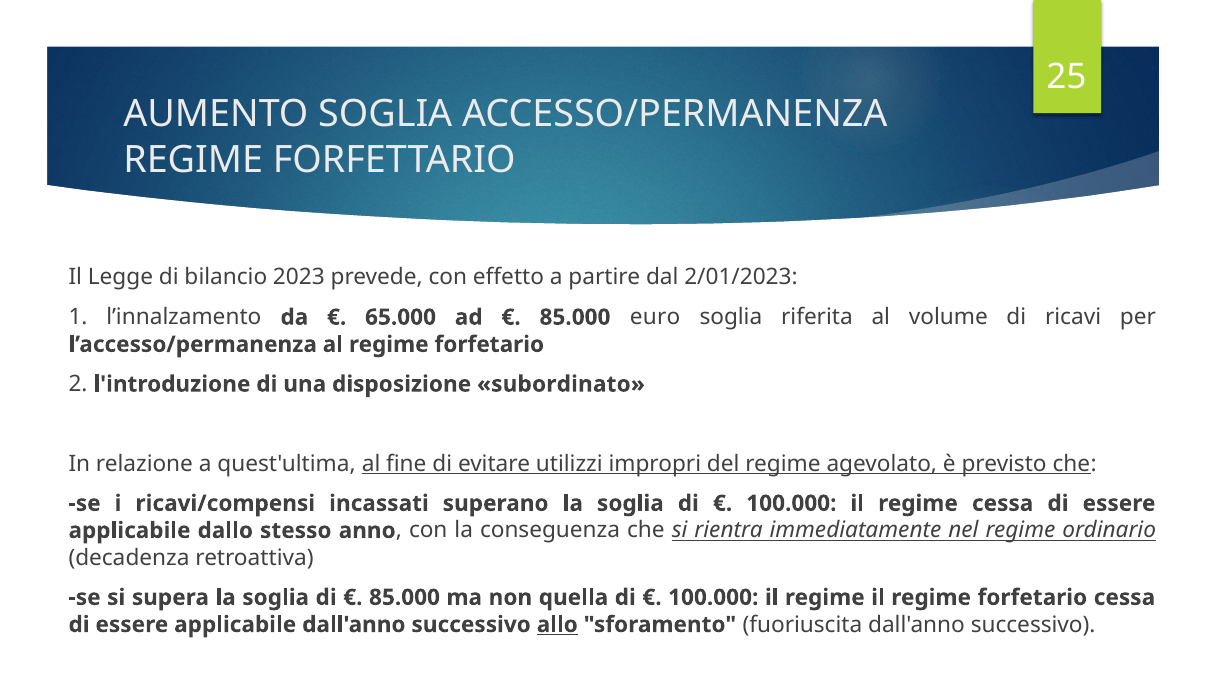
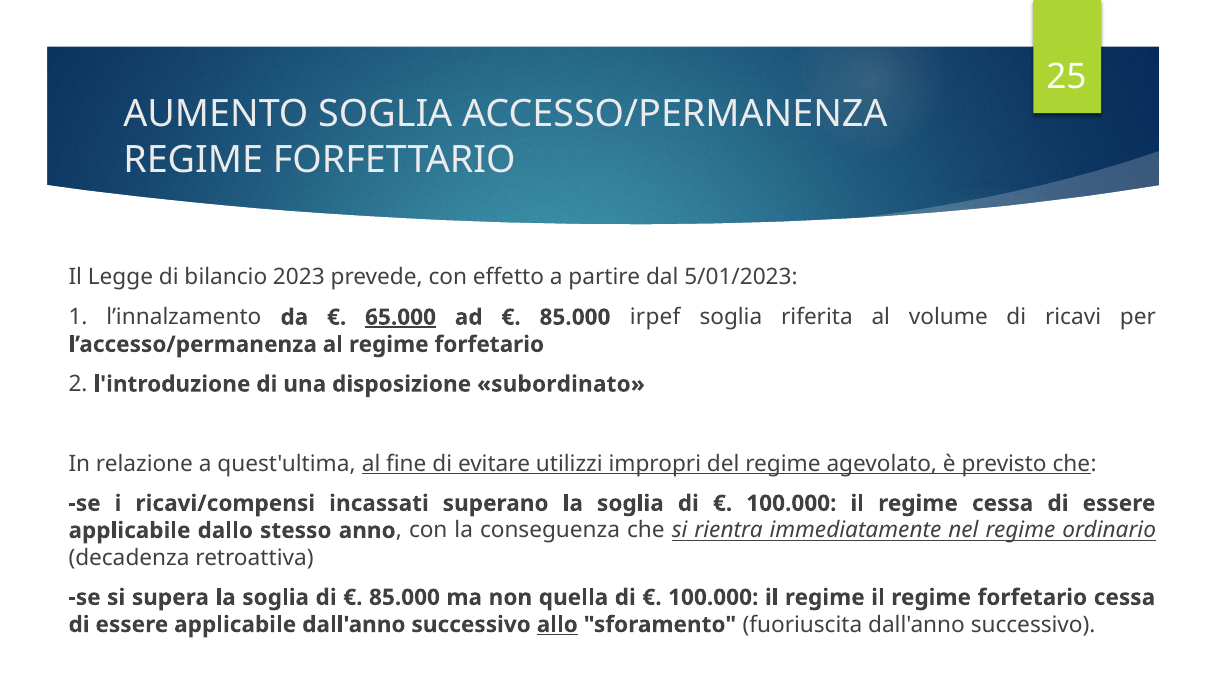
2/01/2023: 2/01/2023 -> 5/01/2023 (741, 277)
65.000 underline: none -> present (401, 317)
euro: euro -> irpef (655, 317)
